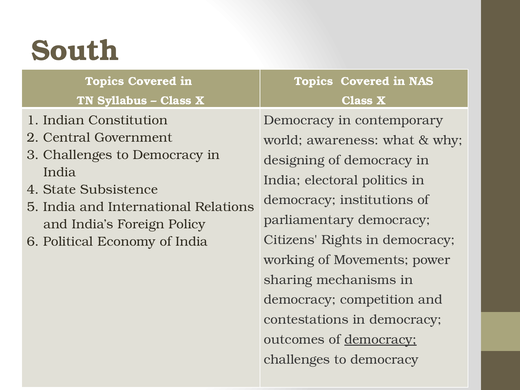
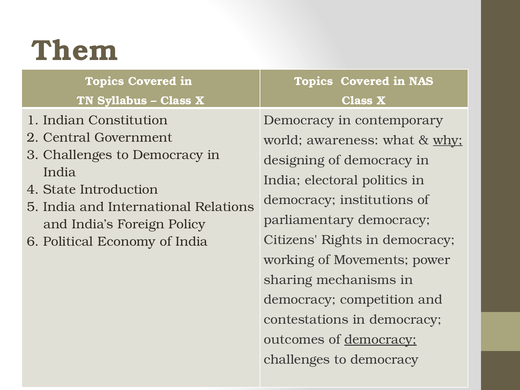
South: South -> Them (75, 51)
why underline: none -> present (448, 140)
Subsistence: Subsistence -> Introduction (119, 190)
